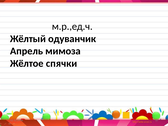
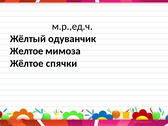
Апрель: Апрель -> Желтое (27, 51)
